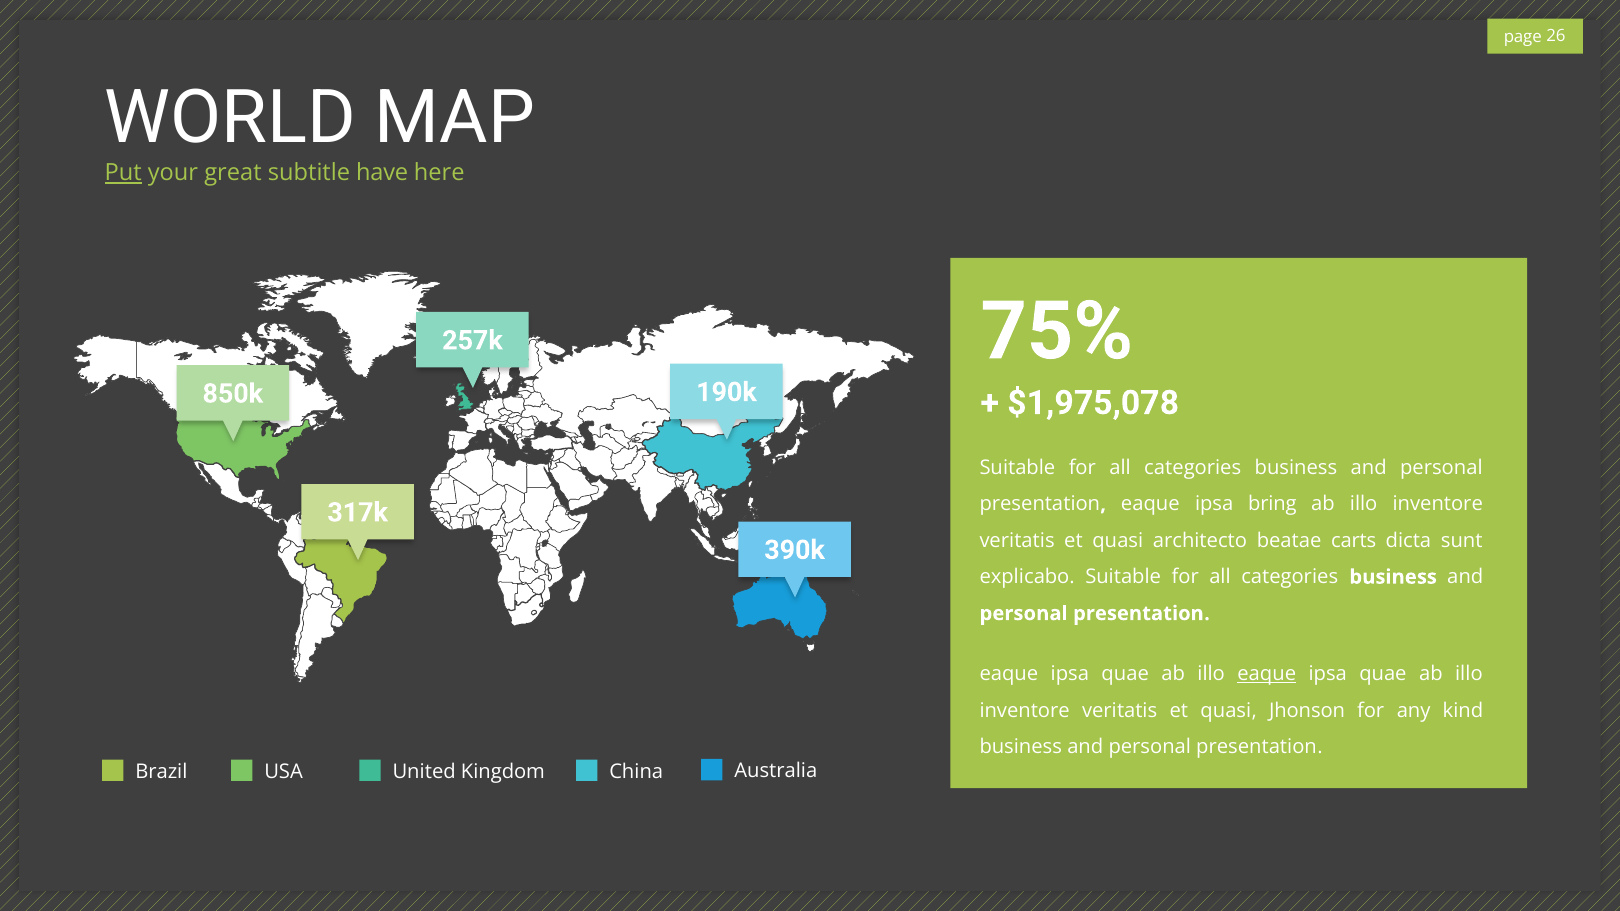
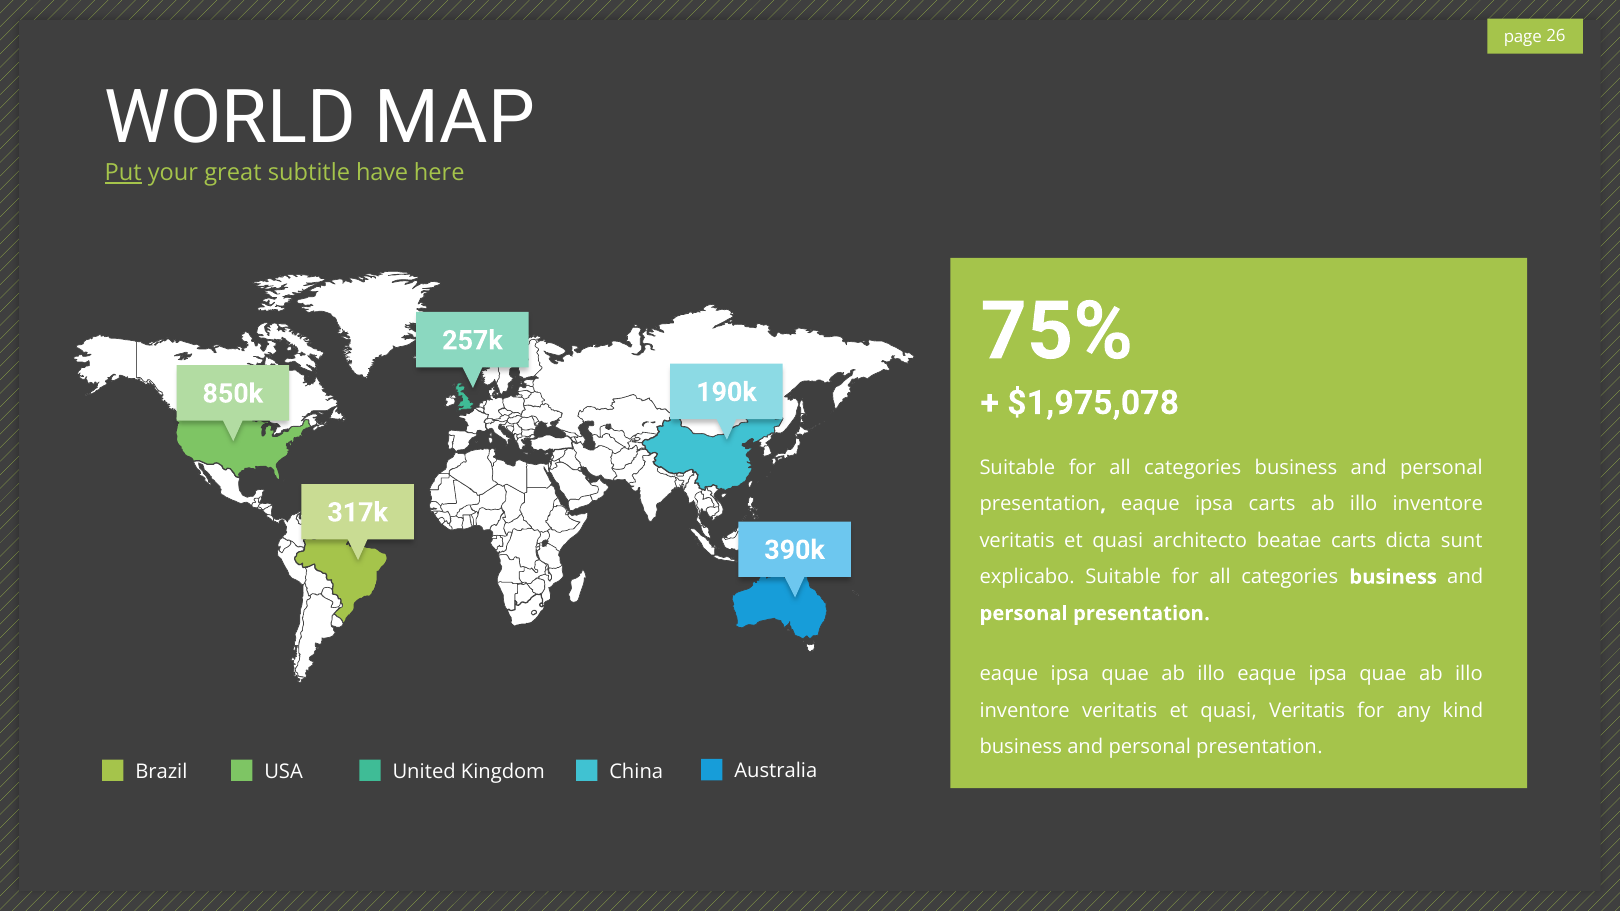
ipsa bring: bring -> carts (1272, 504)
eaque underline: present -> none (1267, 674)
quasi Jhonson: Jhonson -> Veritatis (1307, 711)
